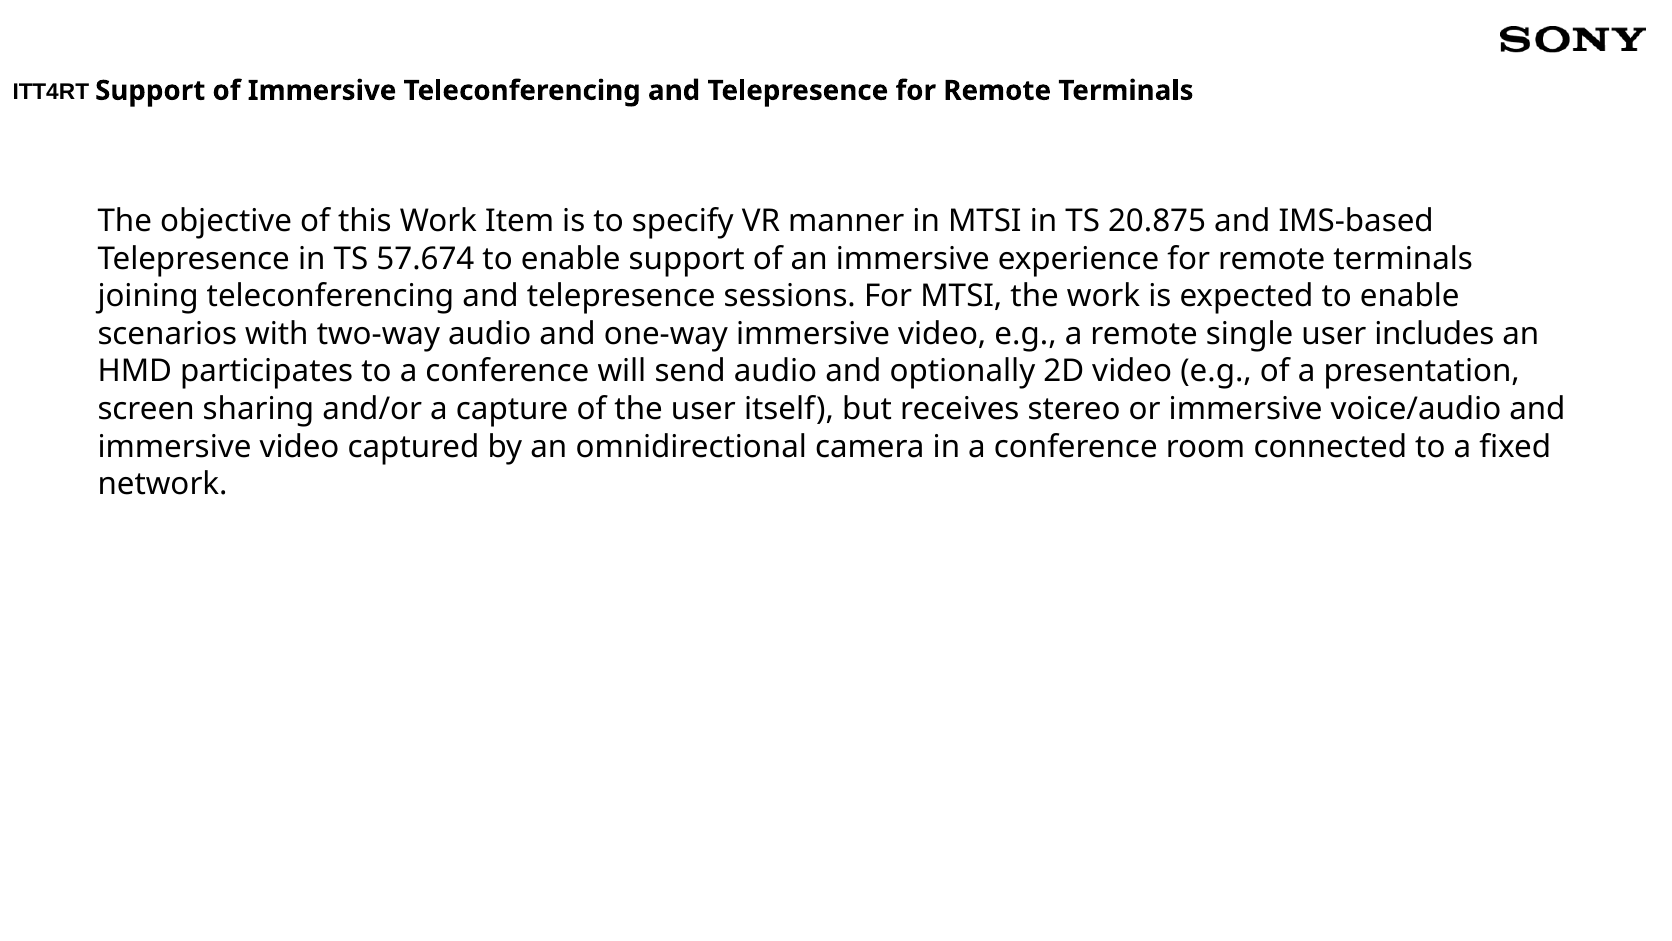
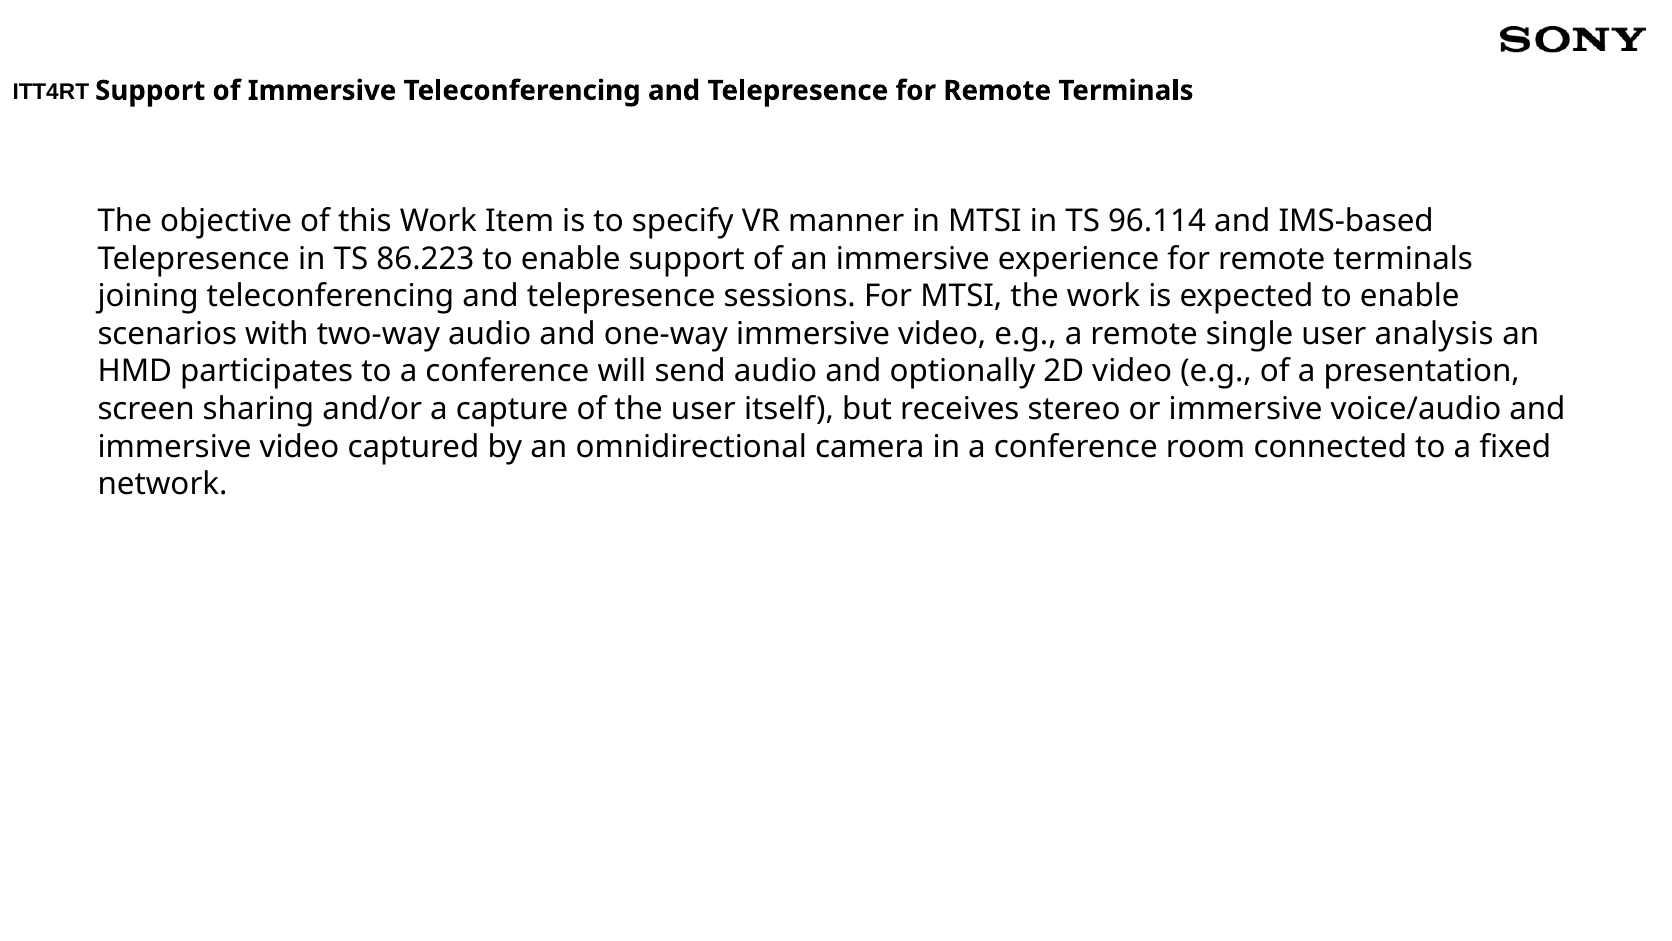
20.875: 20.875 -> 96.114 (1157, 221)
57.674: 57.674 -> 86.223 (425, 259)
includes: includes -> analysis (1434, 334)
